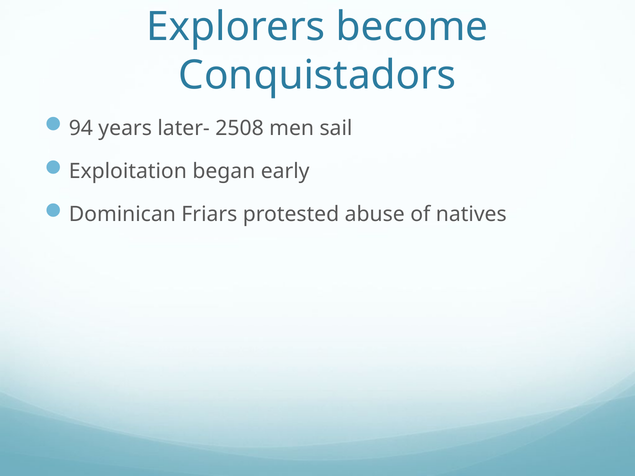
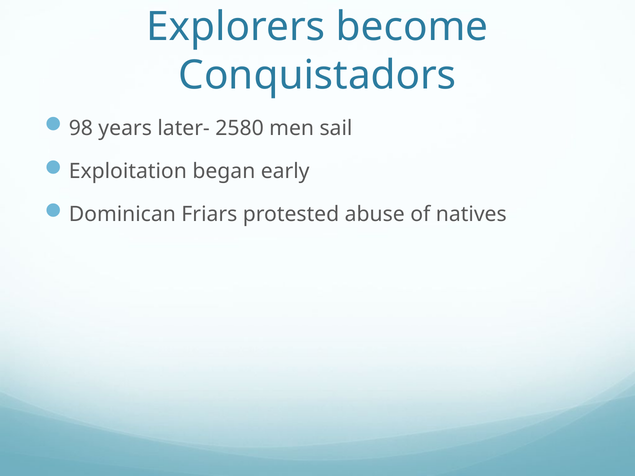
94: 94 -> 98 (81, 128)
2508: 2508 -> 2580 (240, 128)
